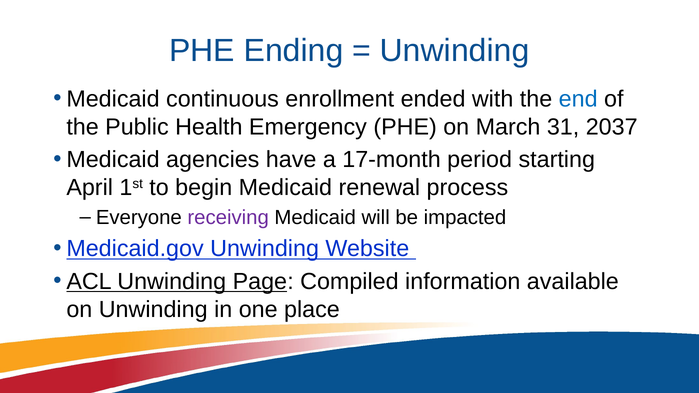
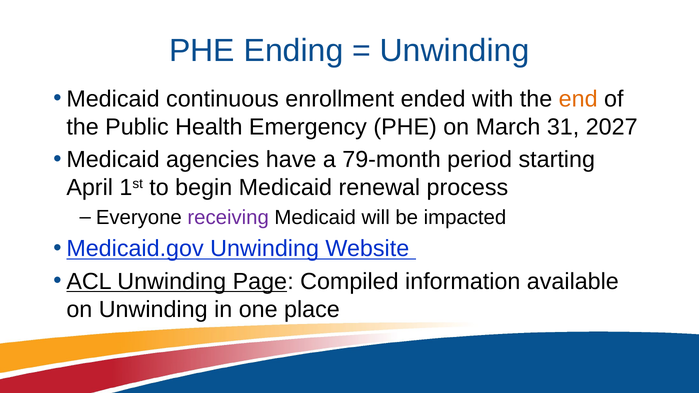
end colour: blue -> orange (578, 99)
2037: 2037 -> 2027 (612, 127)
17-month: 17-month -> 79-month (392, 160)
